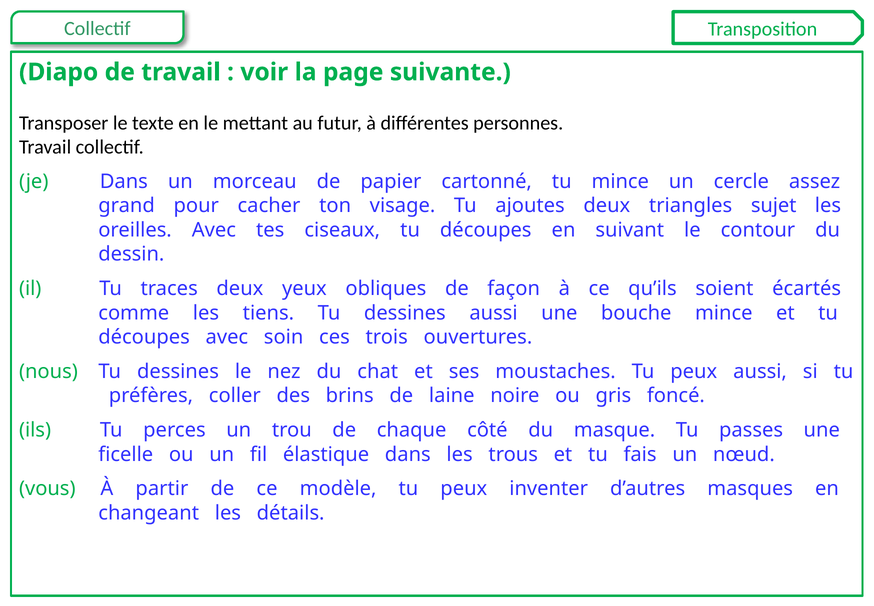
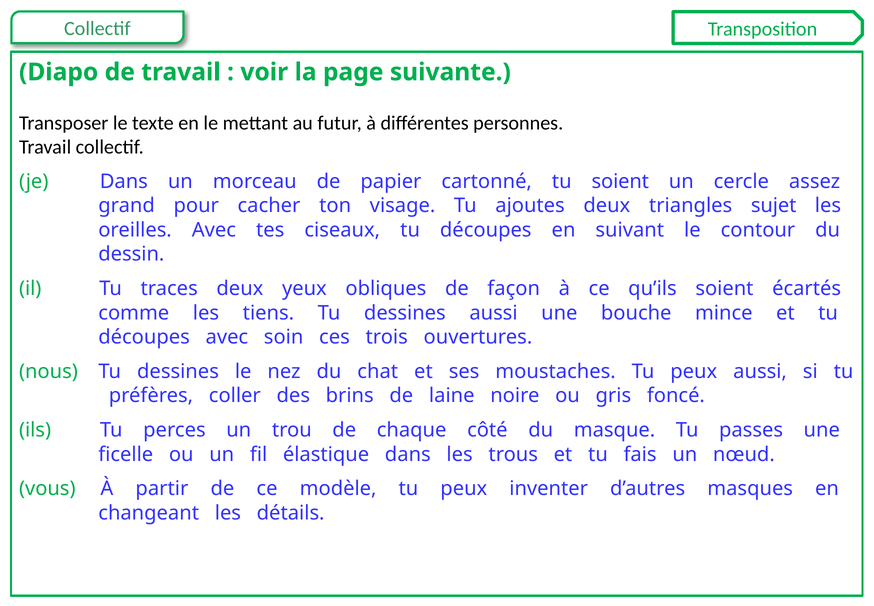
tu mince: mince -> soient (620, 181)
